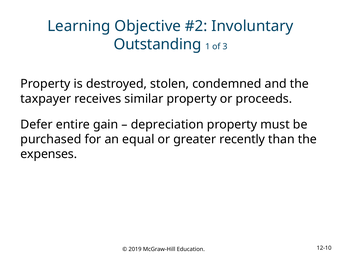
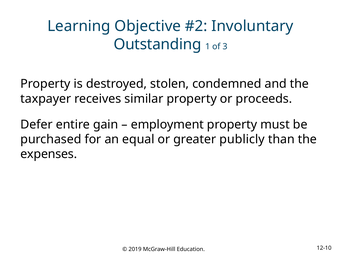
depreciation: depreciation -> employment (167, 124)
recently: recently -> publicly (242, 139)
